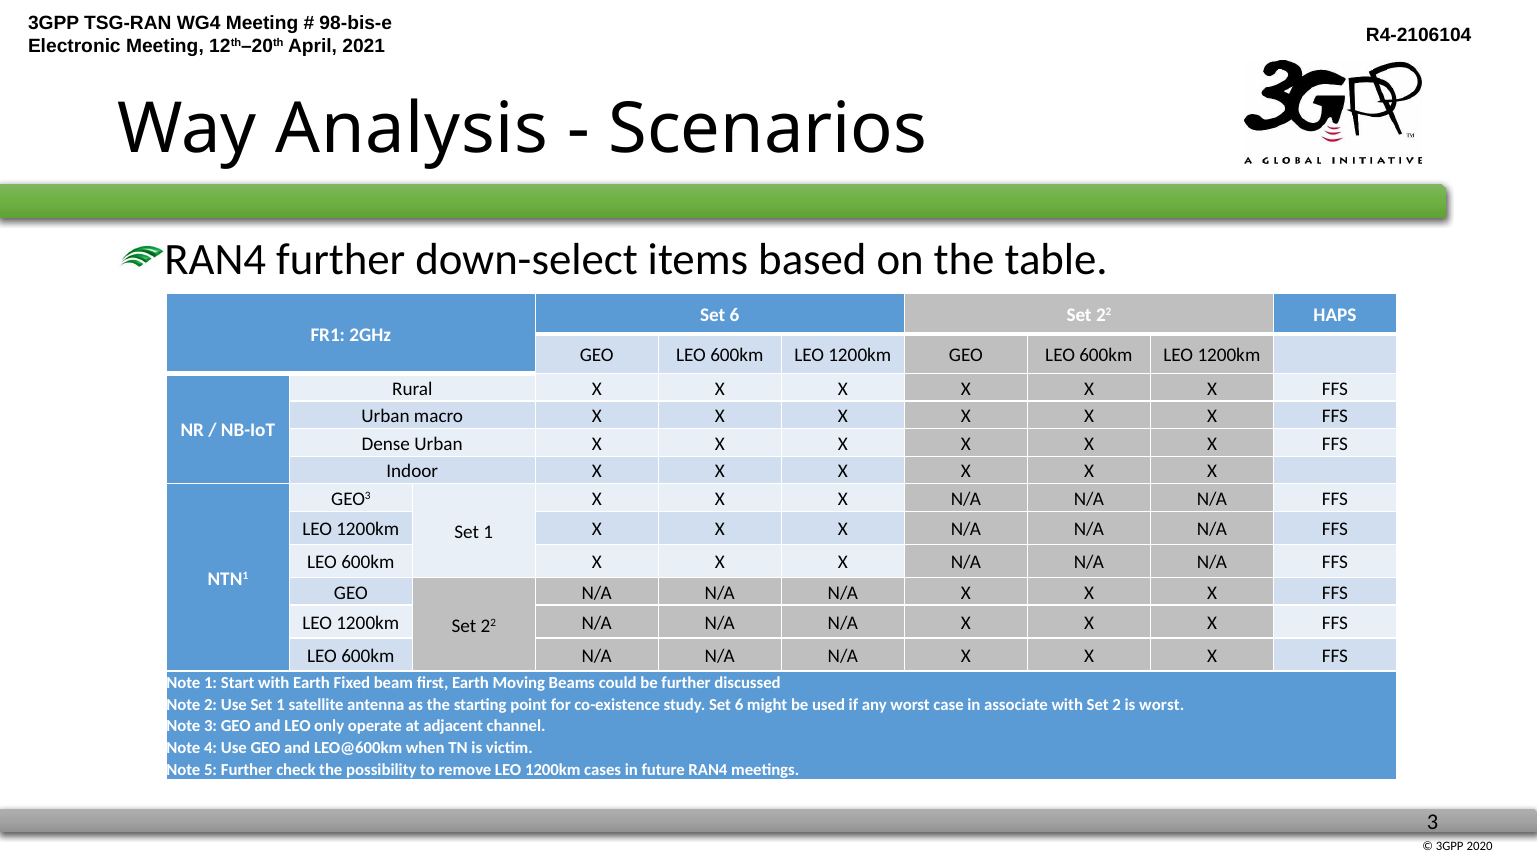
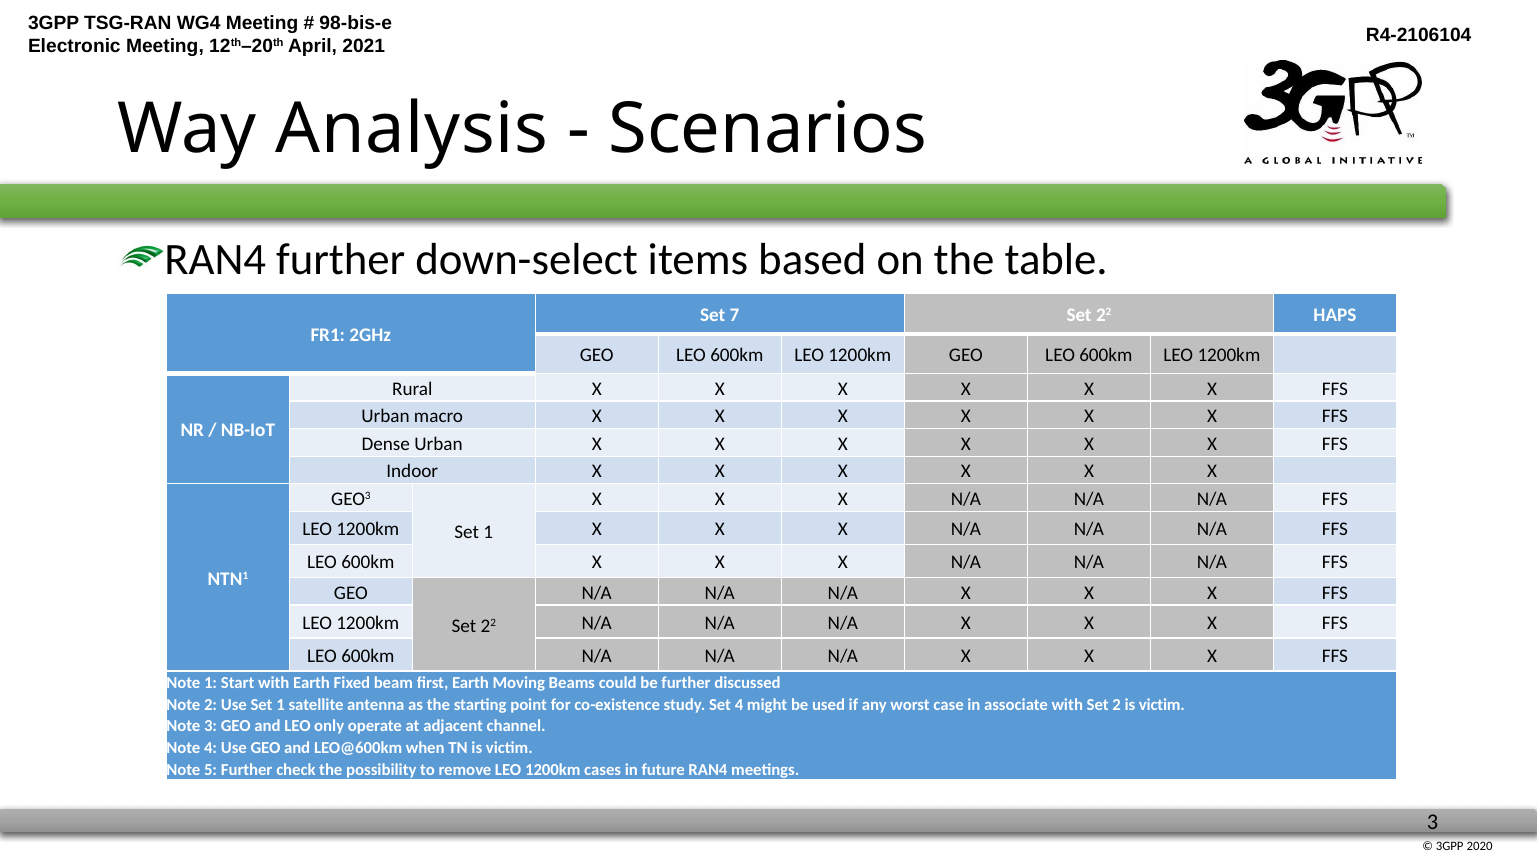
6: 6 -> 7 (735, 315)
study Set 6: 6 -> 4 (739, 704)
2 is worst: worst -> victim (1162, 704)
